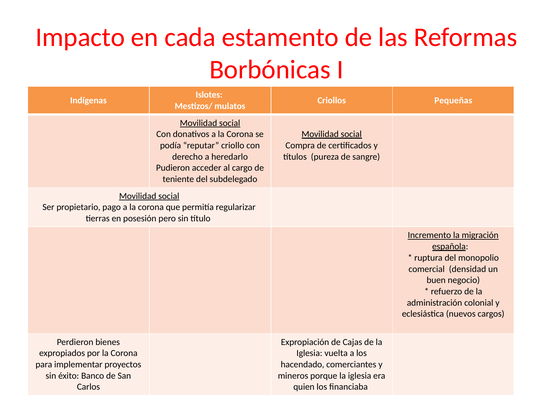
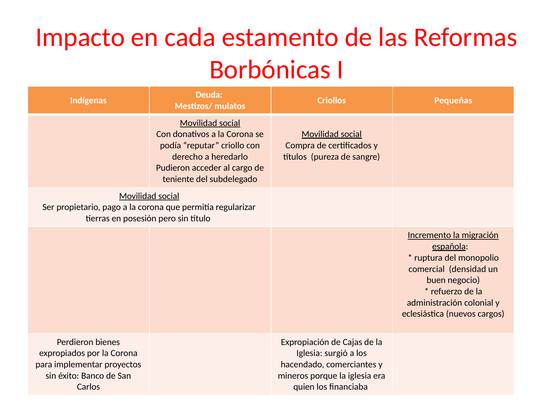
Islotes: Islotes -> Deuda (209, 95)
vuelta: vuelta -> surgió (336, 353)
